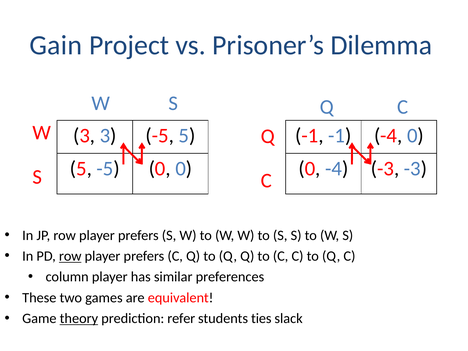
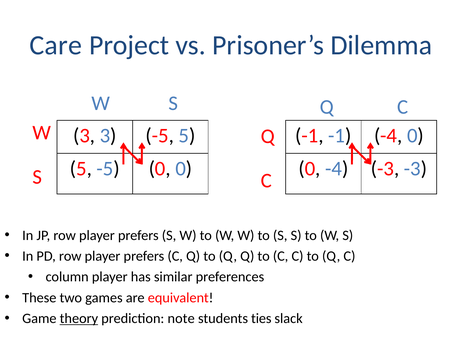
Gain: Gain -> Care (56, 45)
row underline: present -> none (70, 256)
refer: refer -> note (181, 319)
